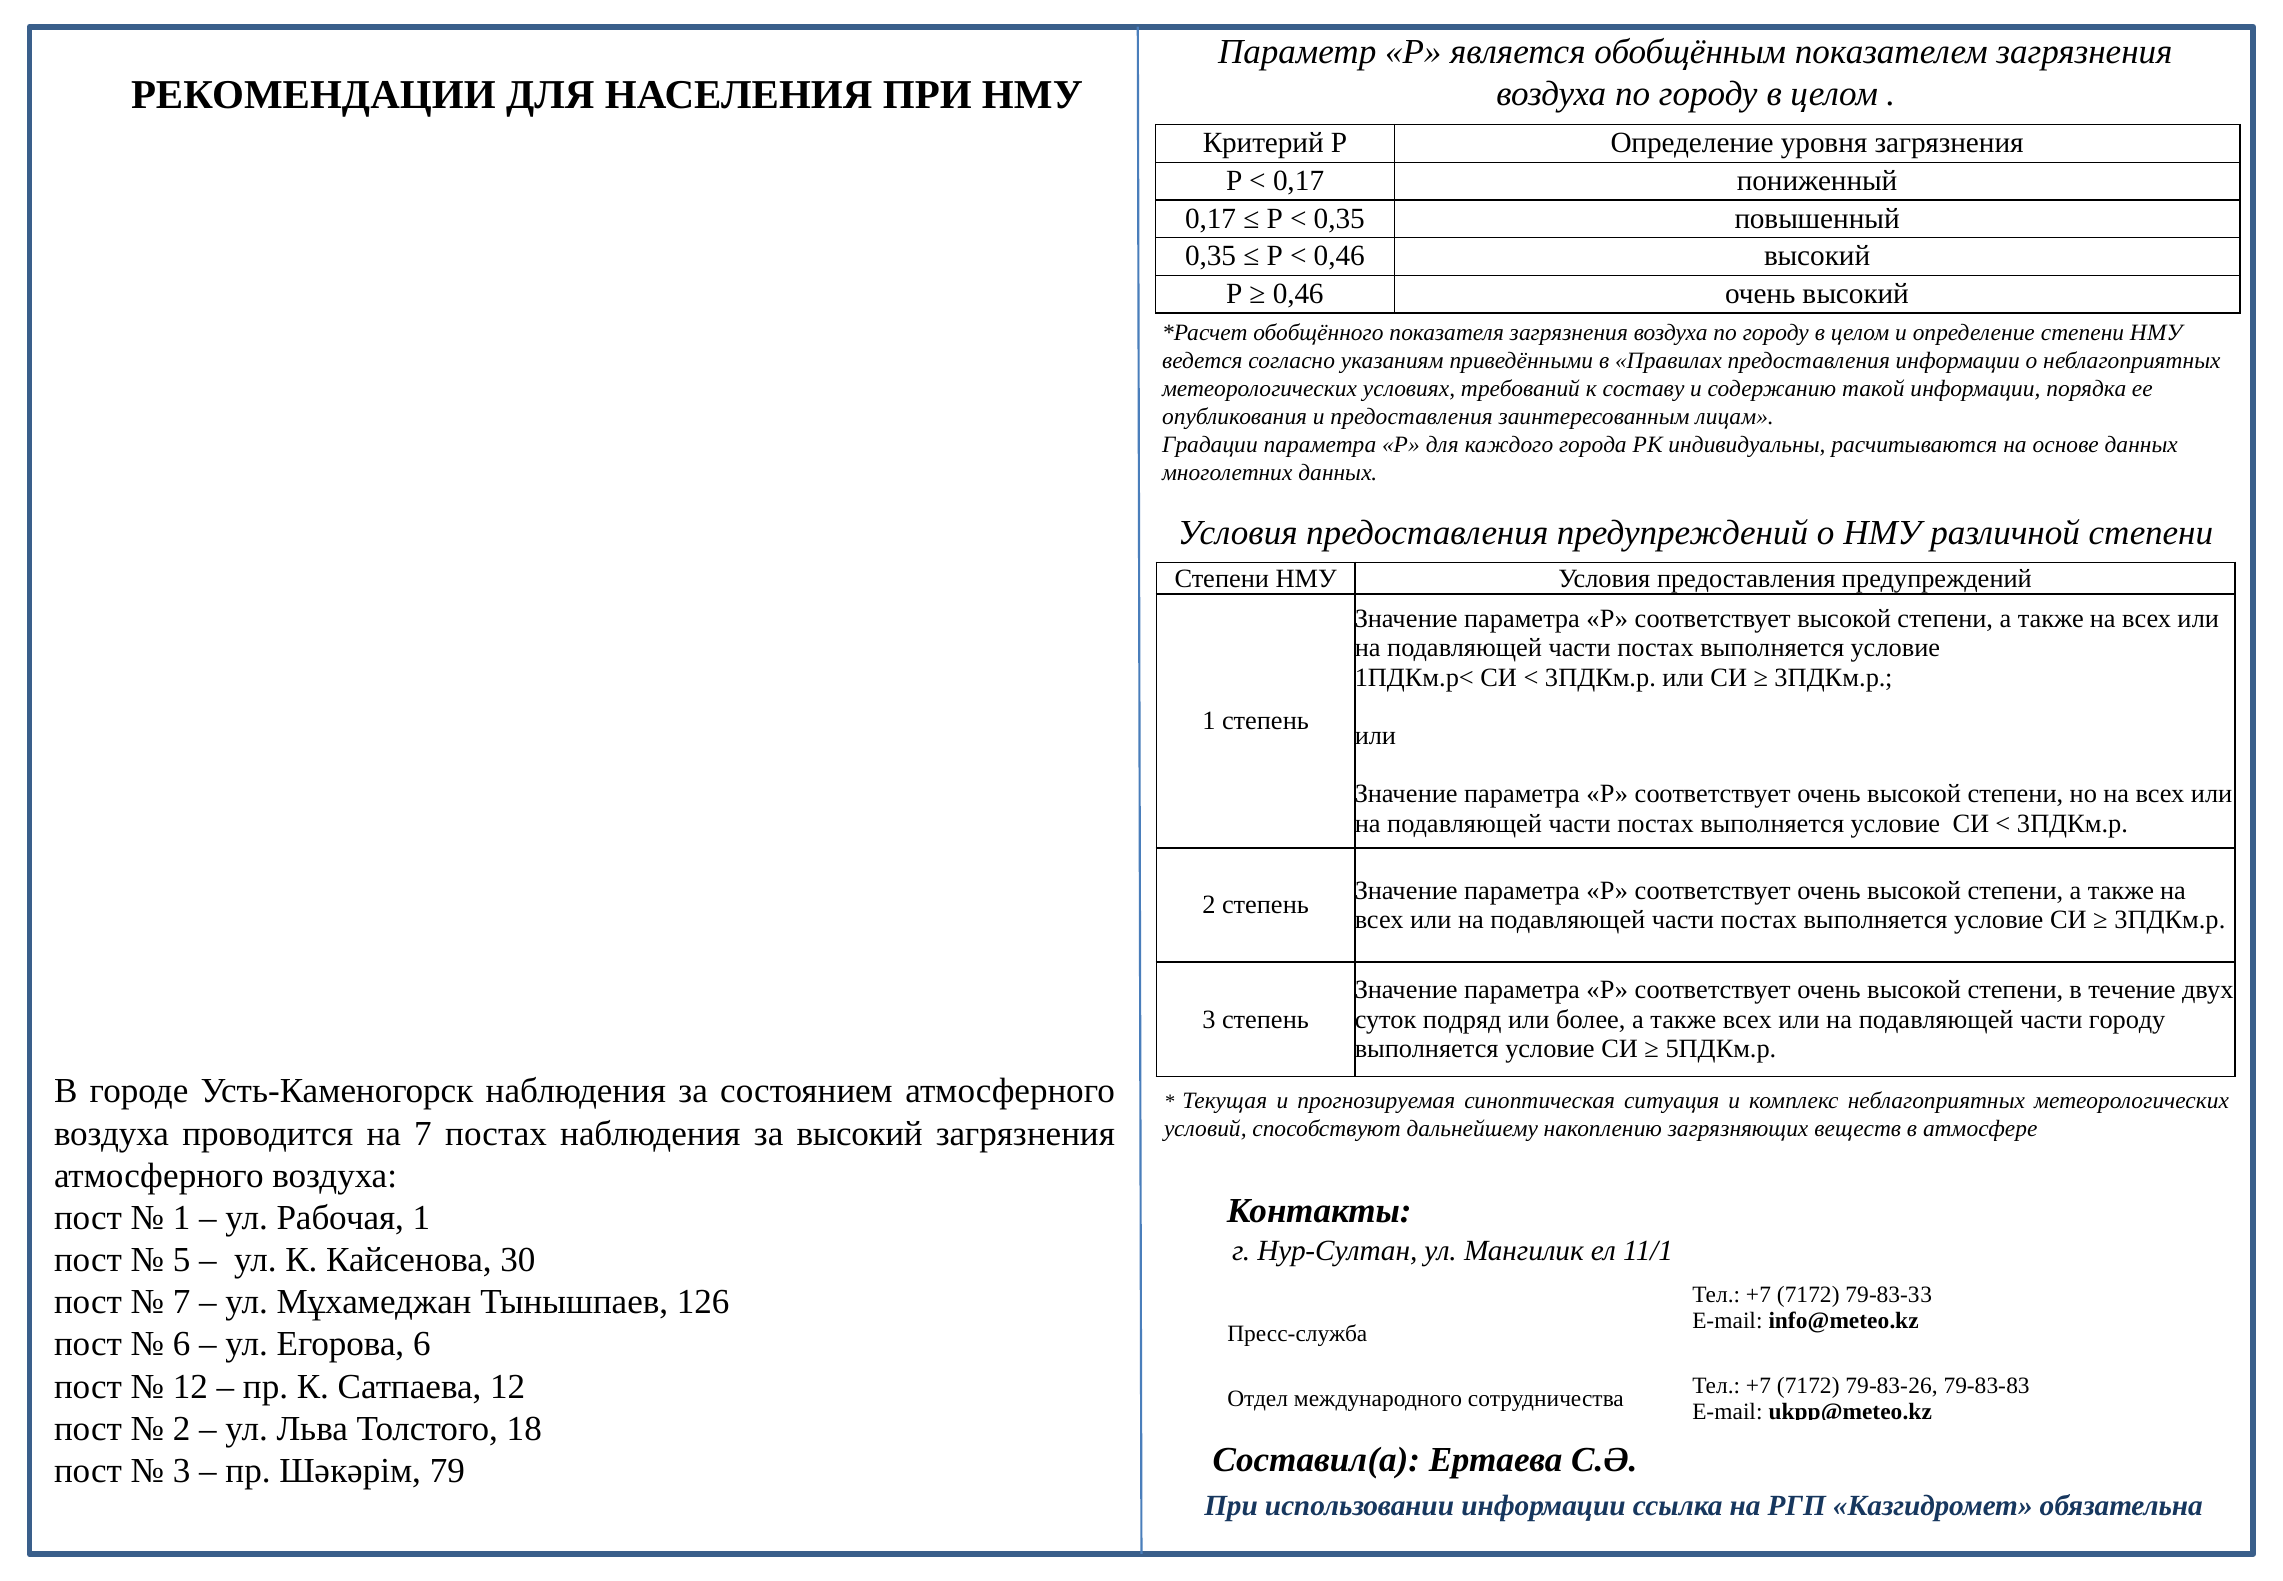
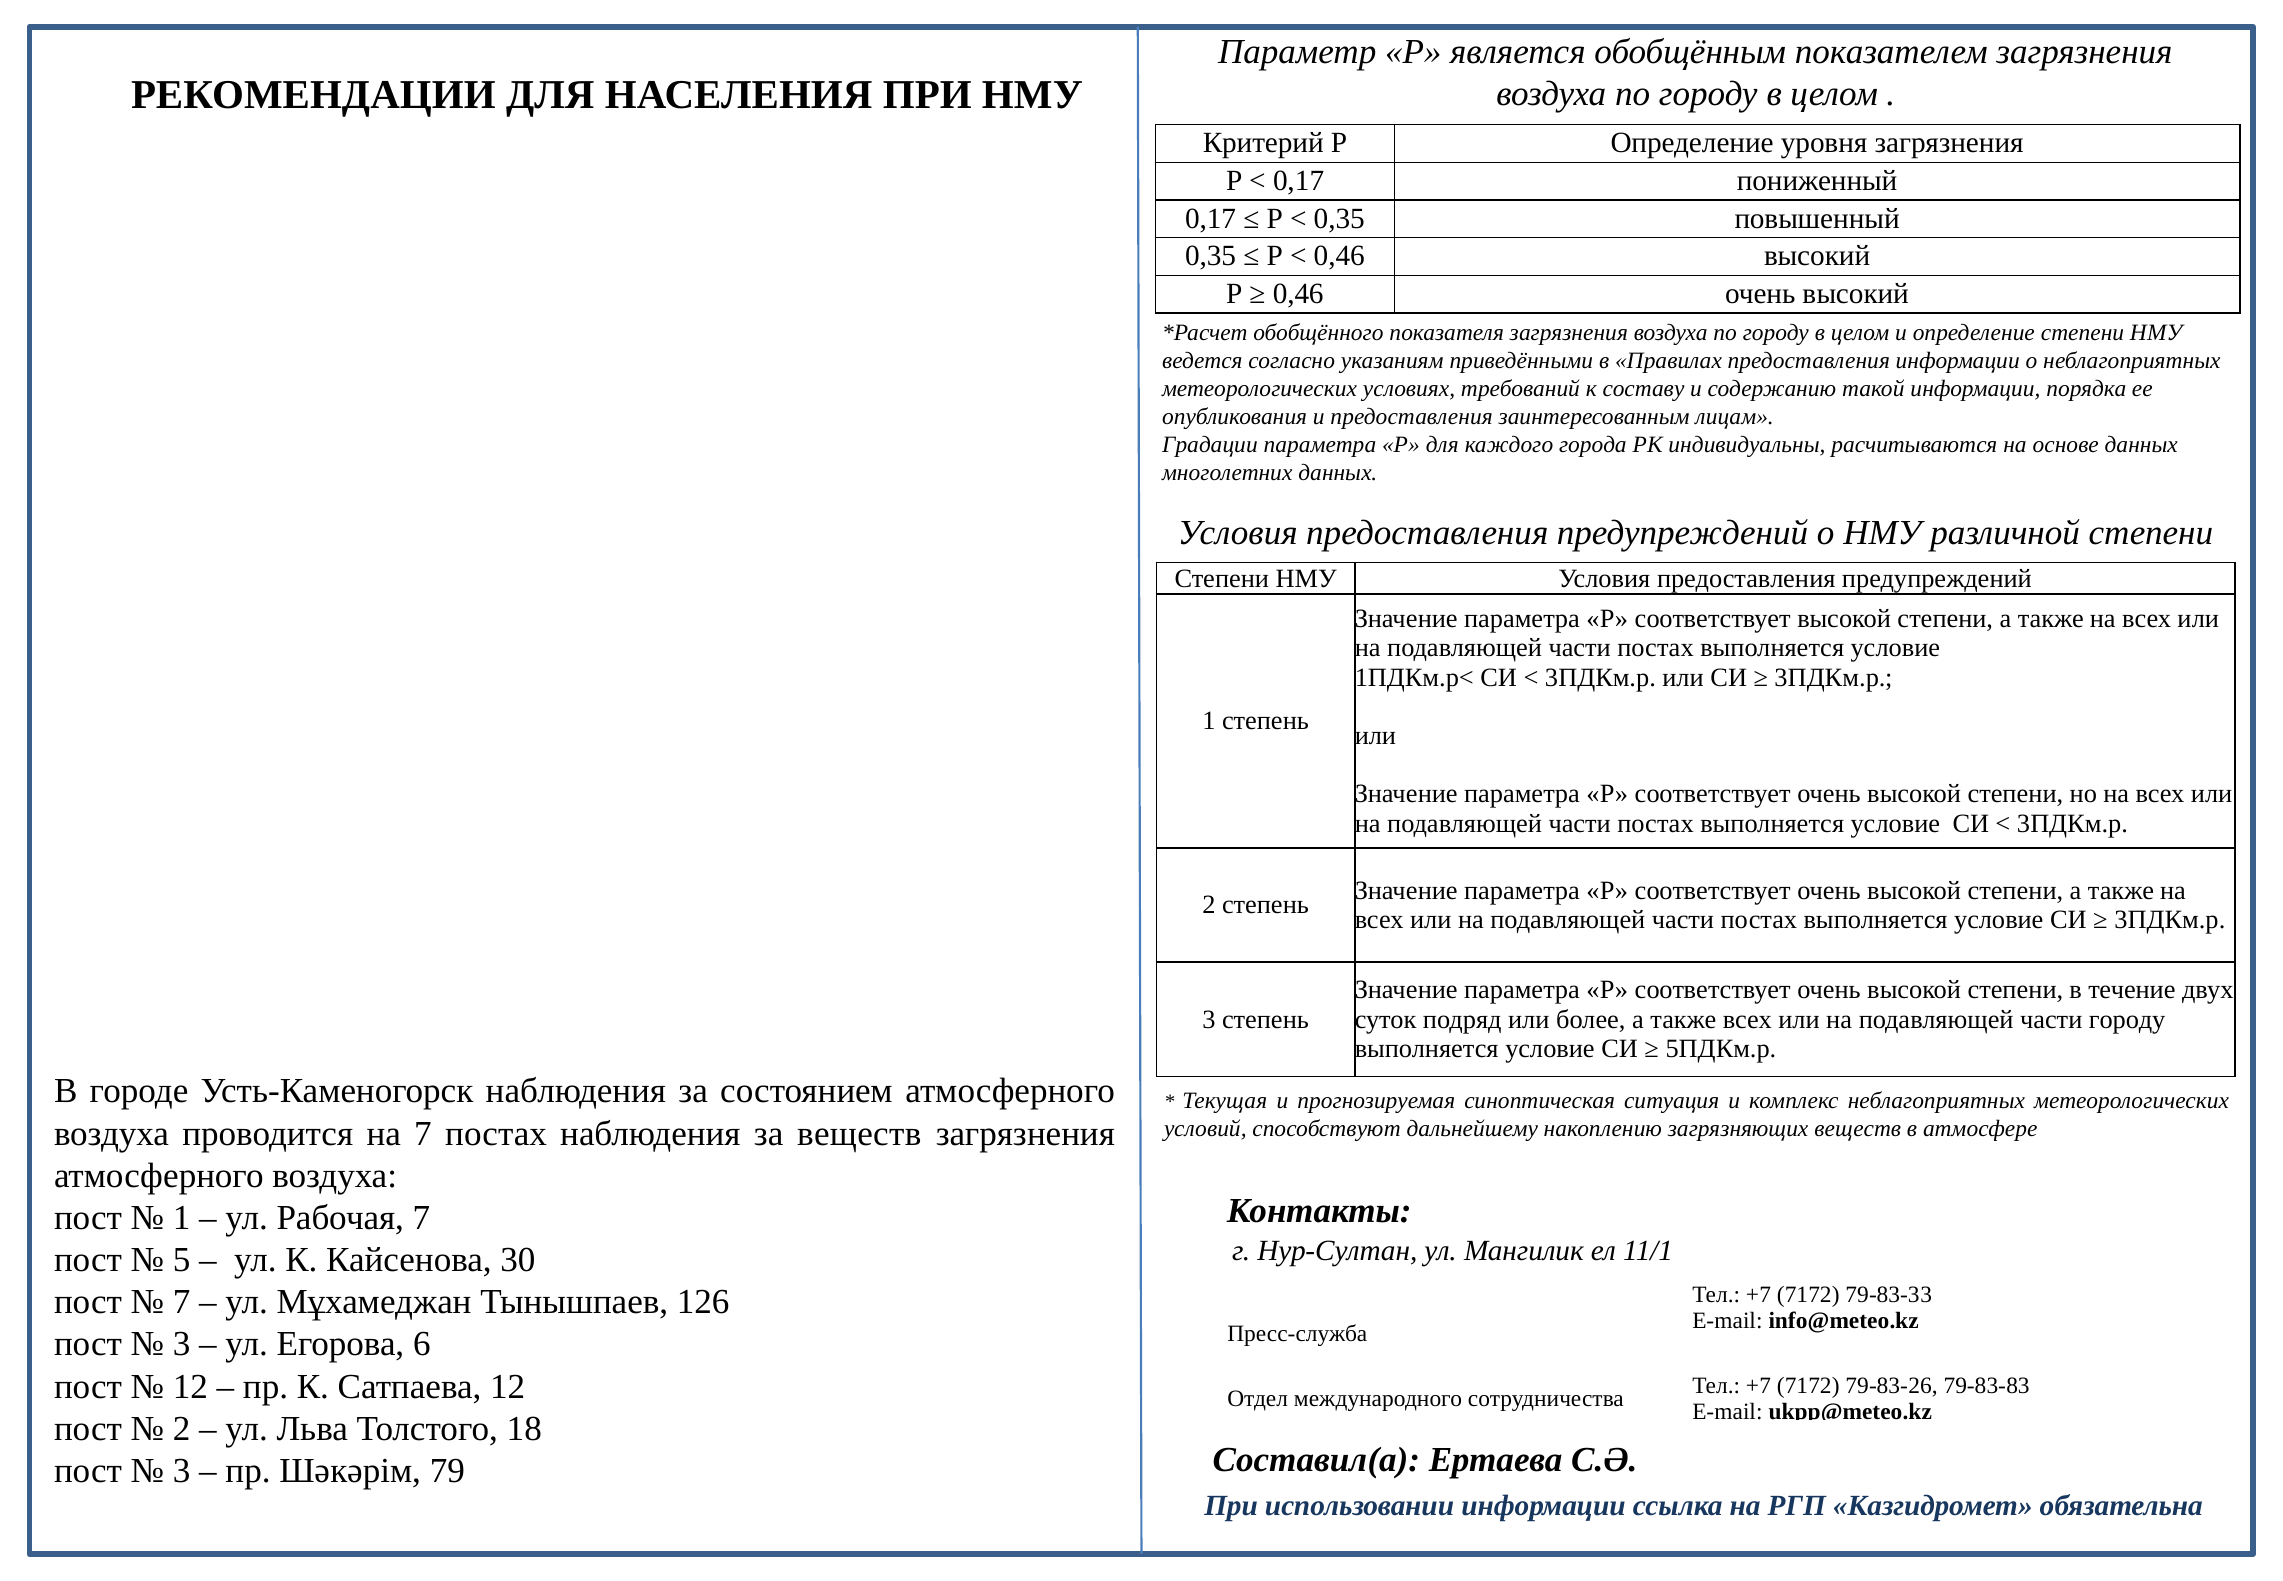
за высокий: высокий -> веществ (859, 1133)
Рабочая 1: 1 -> 7 (422, 1217)
6: 6 -> 3 (182, 1344)
